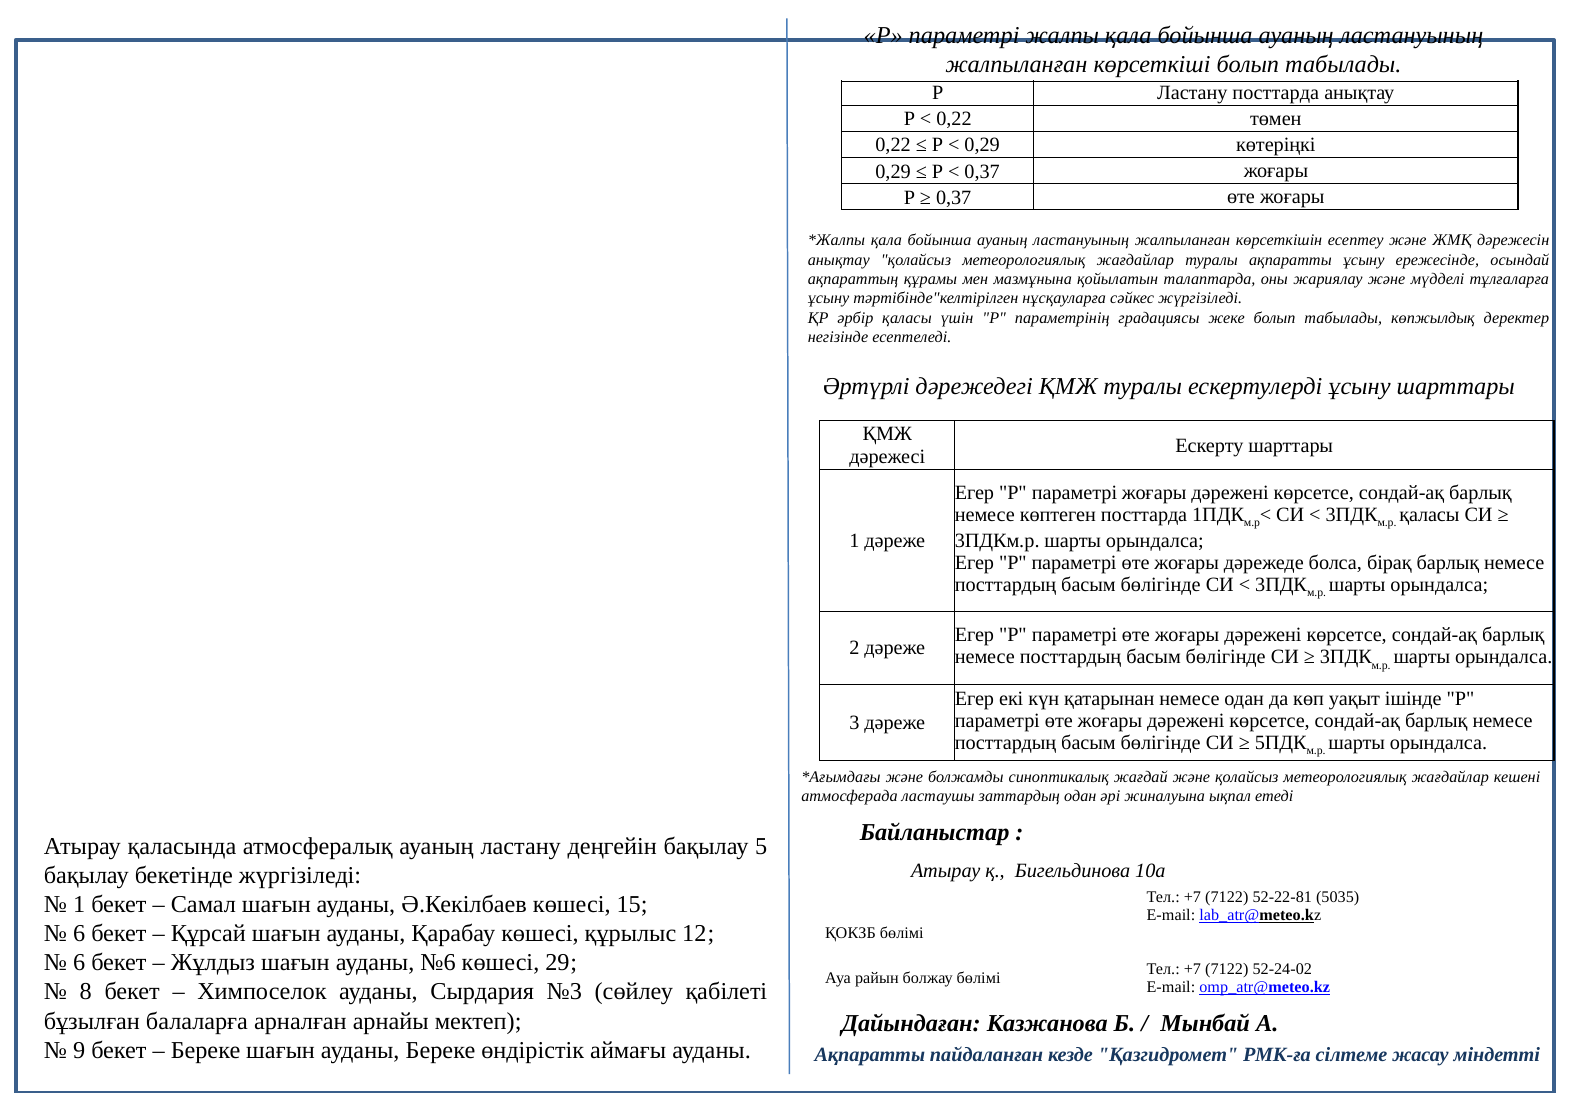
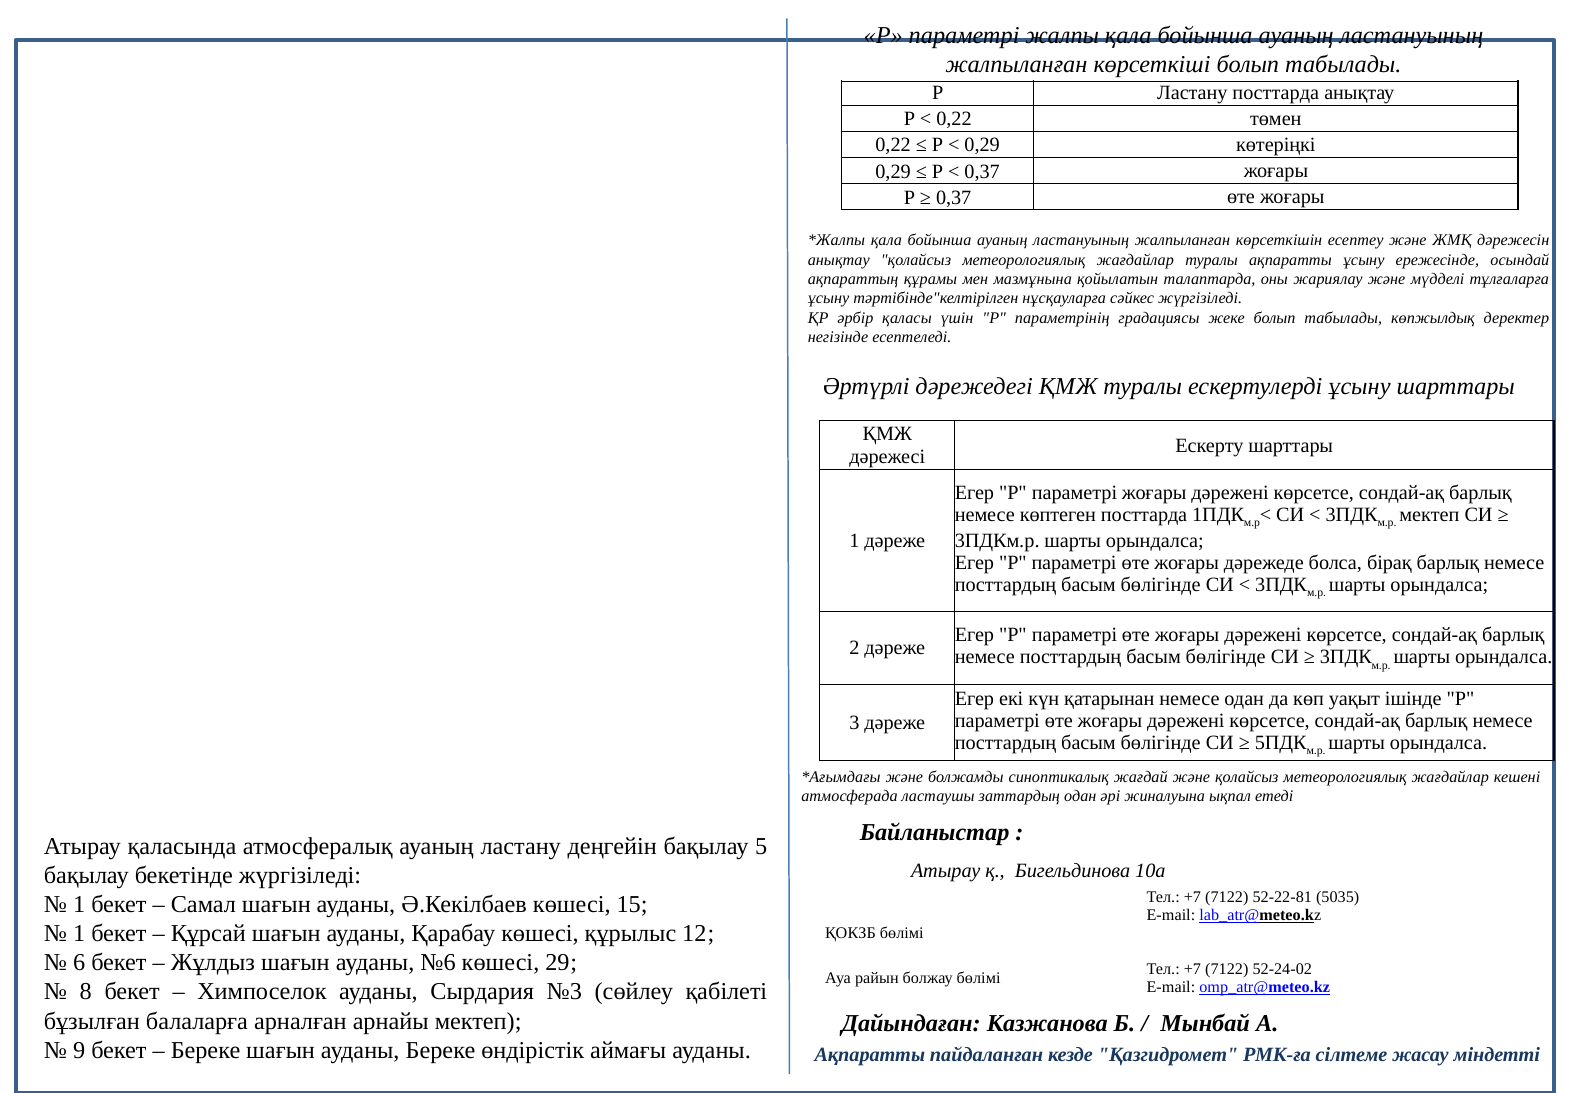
қаласы: қаласы -> мектеп (1429, 515)
6: 6 -> 1 (79, 934)
